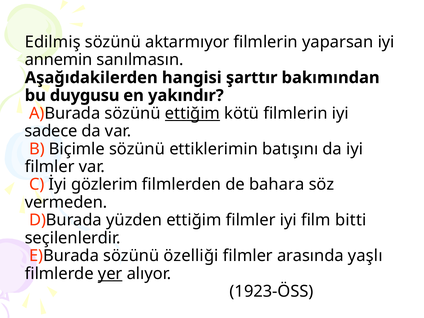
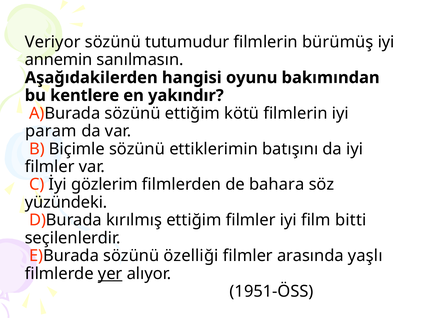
Edilmiş: Edilmiş -> Veriyor (53, 42)
aktarmıyor: aktarmıyor -> tutumudur (187, 42)
yaparsan: yaparsan -> bürümüş (338, 42)
şarttır: şarttır -> oyunu (252, 78)
duygusu: duygusu -> kentlere (85, 95)
ettiğim underline: present -> none (192, 113)
sadece: sadece -> param (51, 131)
vermeden: vermeden -> yüzündeki (66, 202)
yüzden: yüzden -> kırılmış (134, 220)
1923-ÖSS: 1923-ÖSS -> 1951-ÖSS (272, 291)
